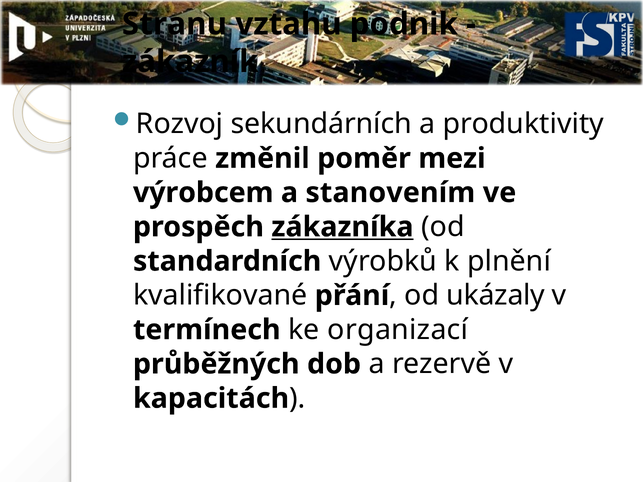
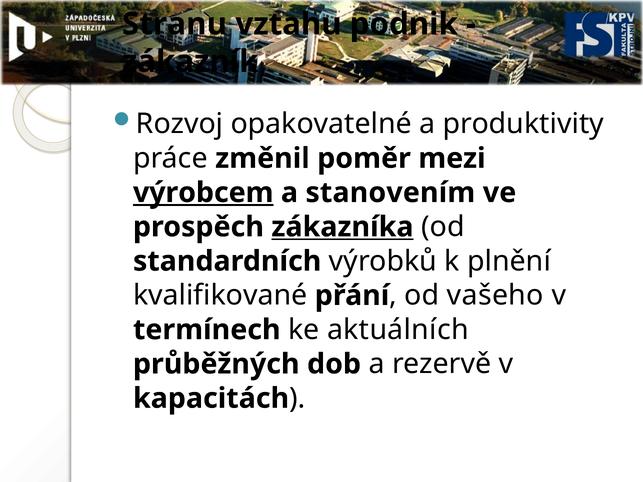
sekundárních: sekundárních -> opakovatelné (321, 124)
výrobcem underline: none -> present (203, 193)
ukázaly: ukázaly -> vašeho (495, 296)
organizací: organizací -> aktuálních (398, 330)
